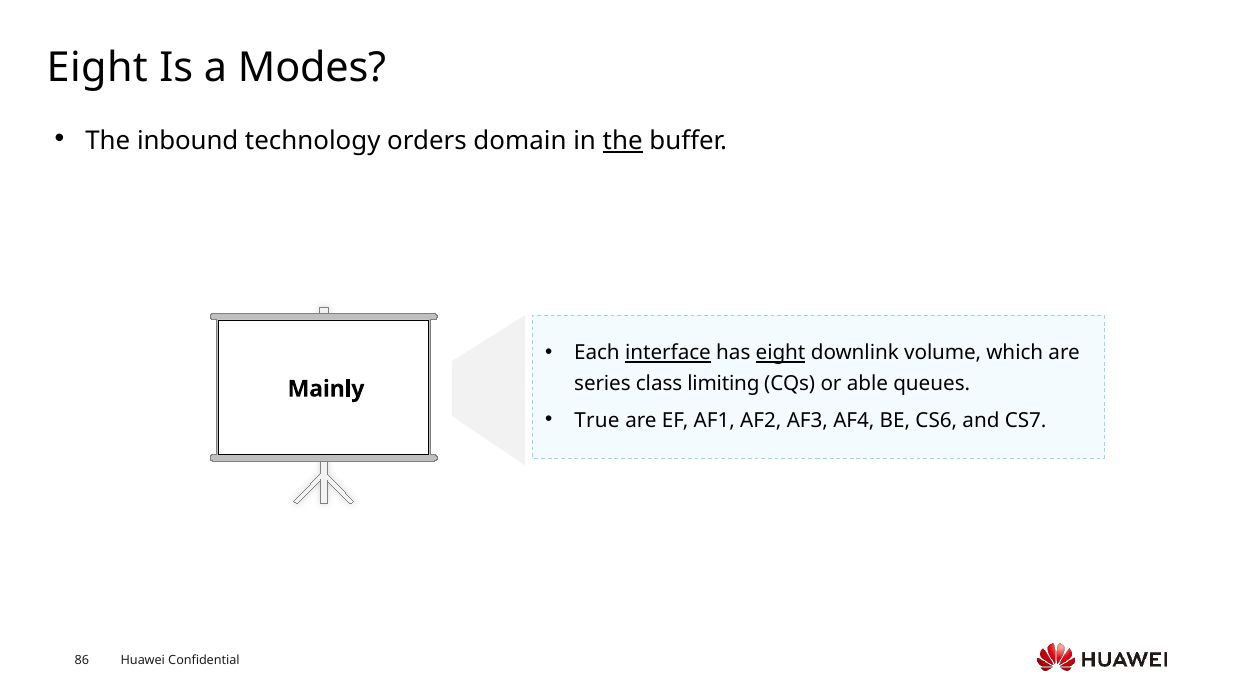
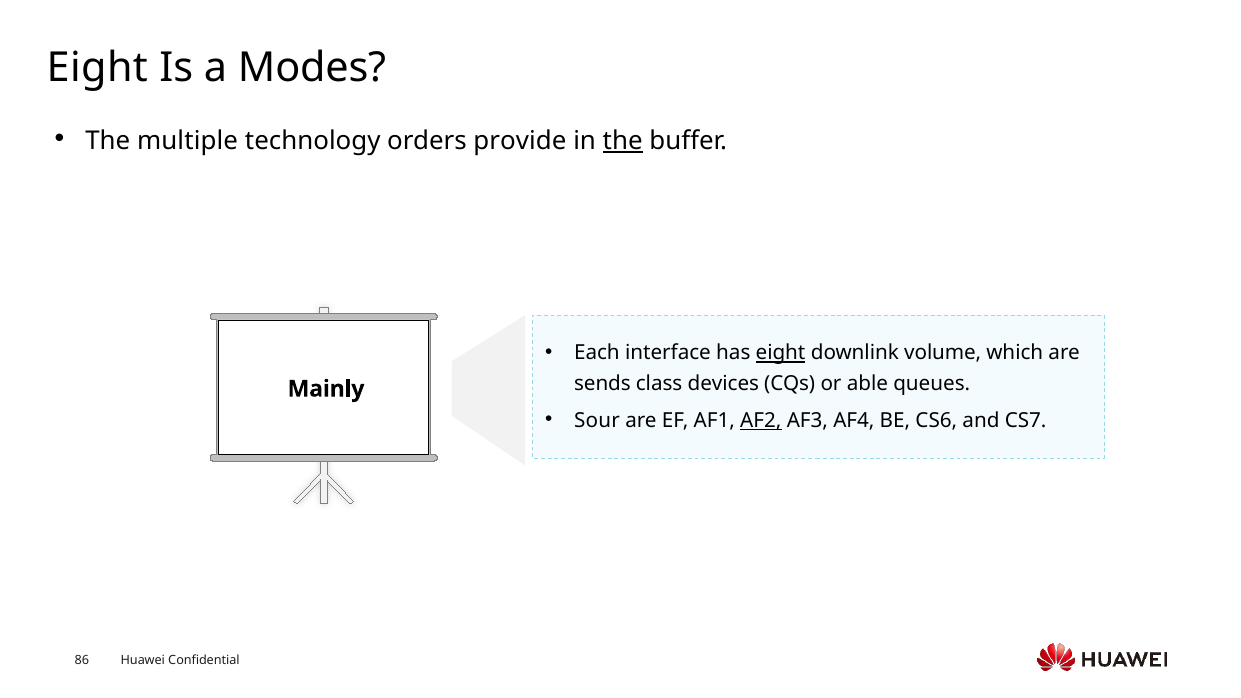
inbound: inbound -> multiple (188, 141)
domain: domain -> provide (520, 141)
interface underline: present -> none (668, 353)
series: series -> sends (602, 384)
limiting: limiting -> devices (723, 384)
True: True -> Sour (597, 420)
AF2 underline: none -> present (761, 420)
